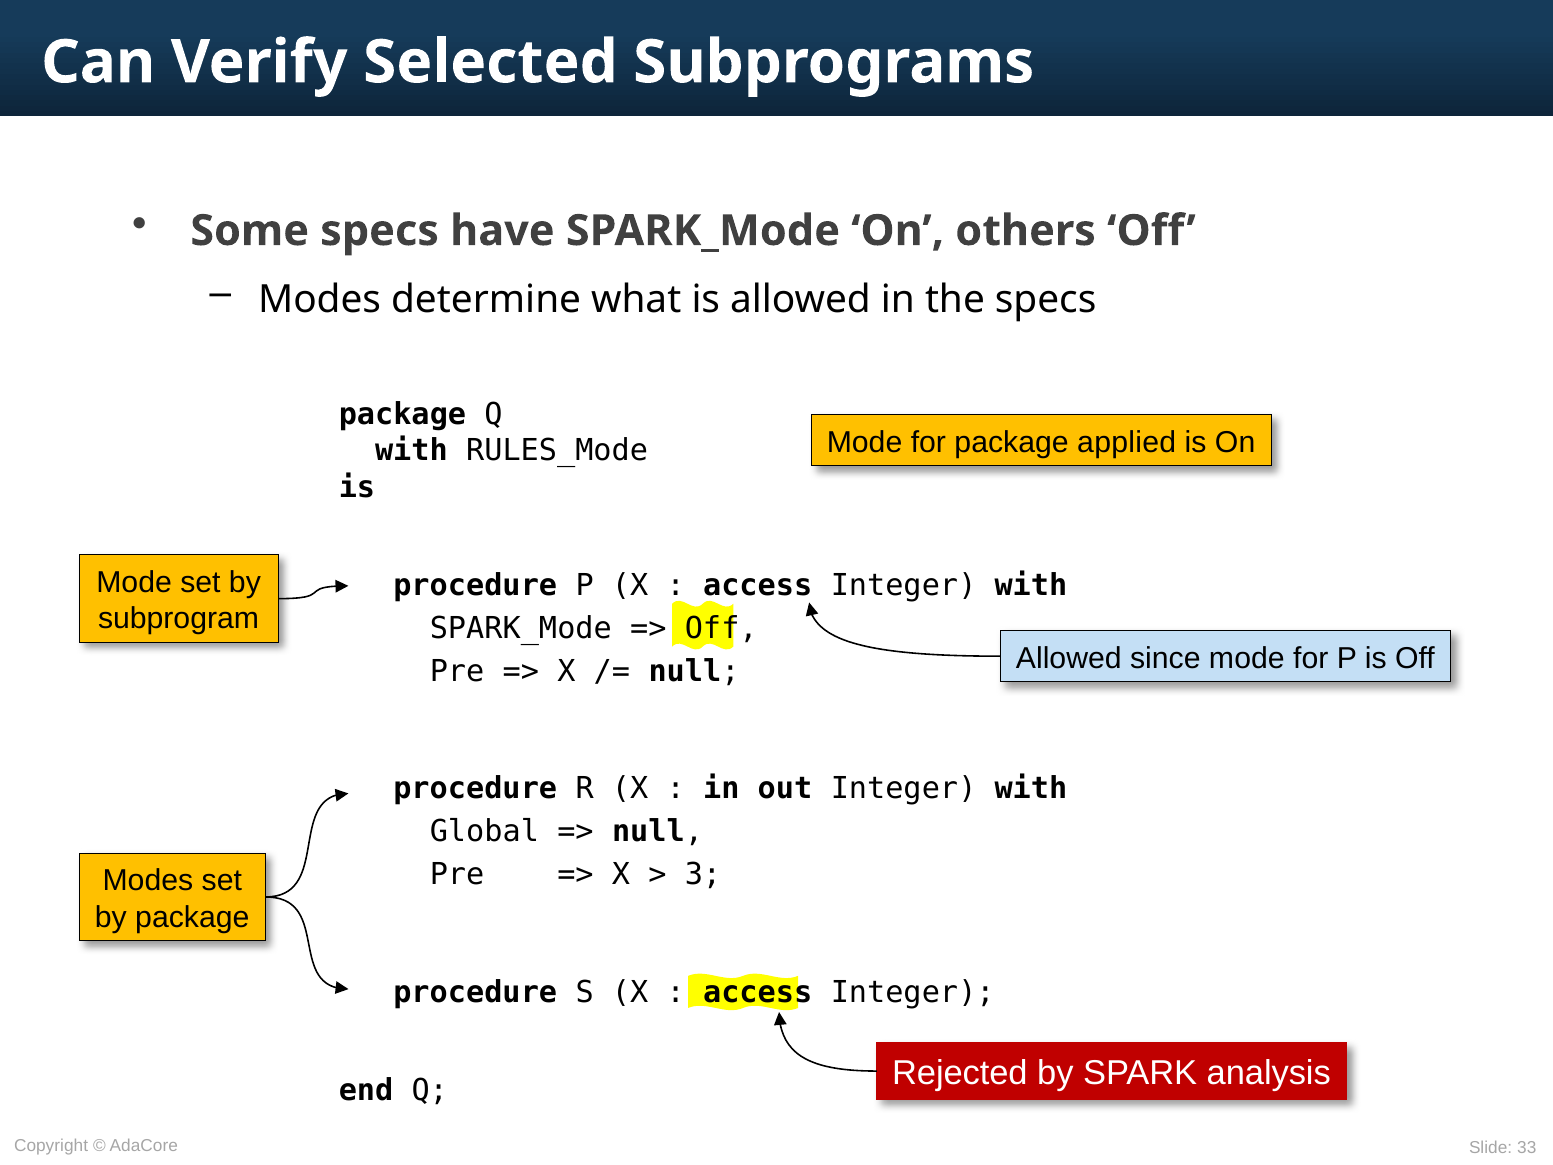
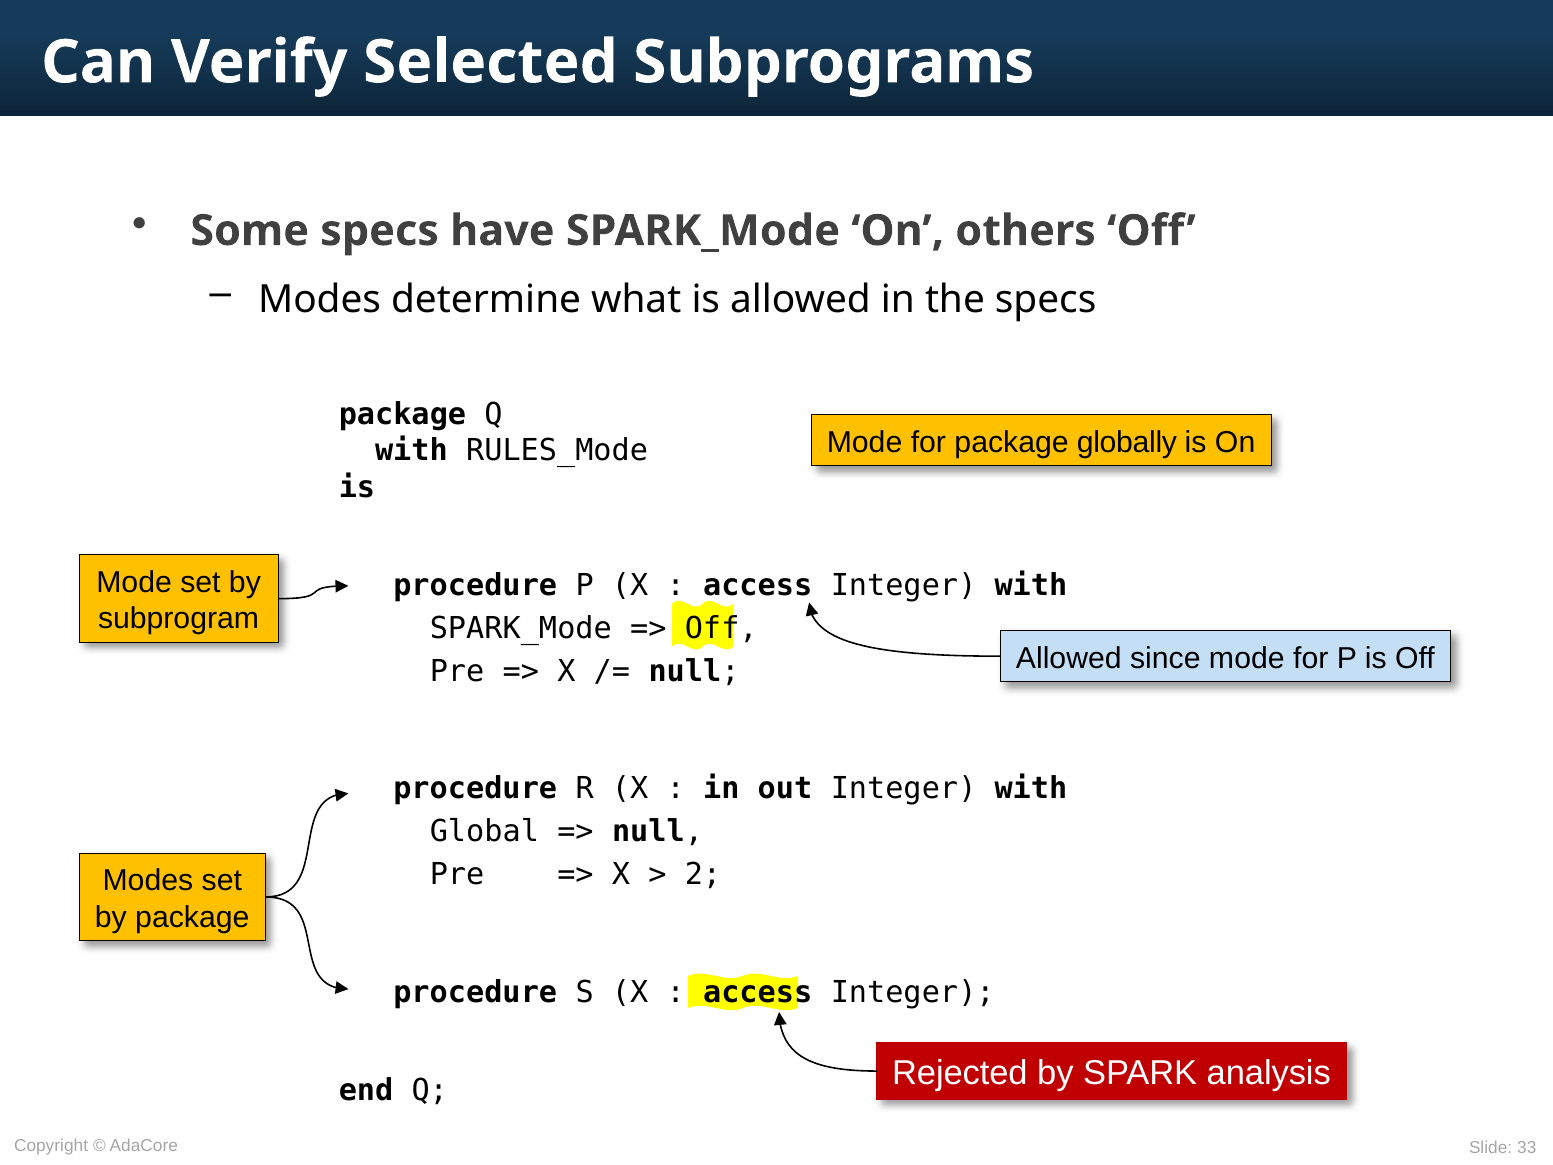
applied: applied -> globally (1127, 442)
3: 3 -> 2 (703, 874)
